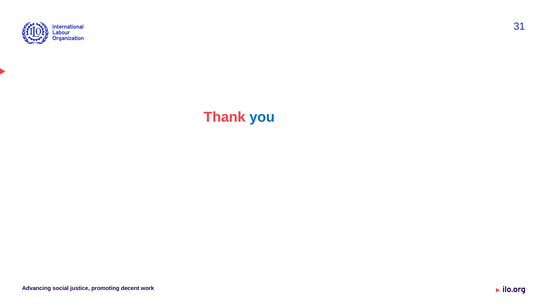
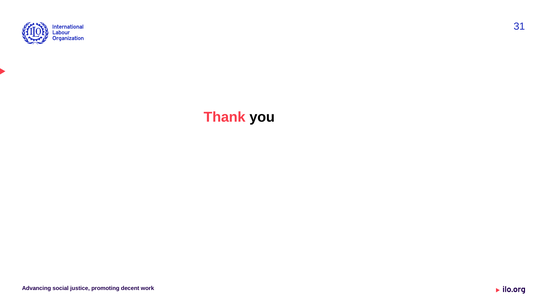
you colour: blue -> black (262, 117)
